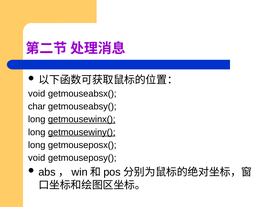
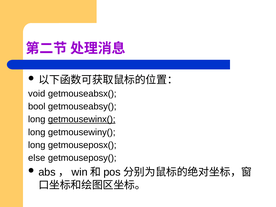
char: char -> bool (37, 106)
getmousewiny( underline: present -> none (82, 132)
void: void -> else (37, 158)
